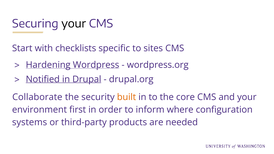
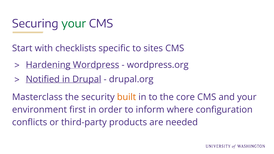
your colour: black -> green (74, 24)
Collaborate: Collaborate -> Masterclass (37, 97)
systems: systems -> conflicts (30, 122)
